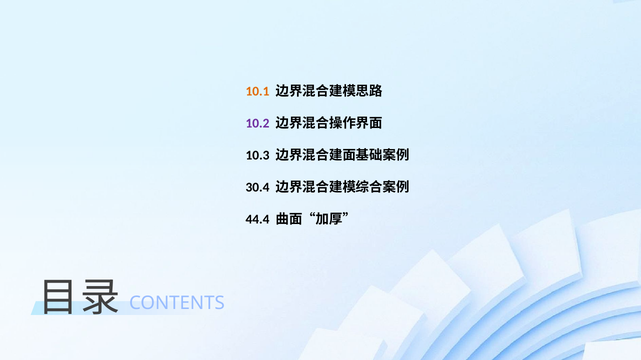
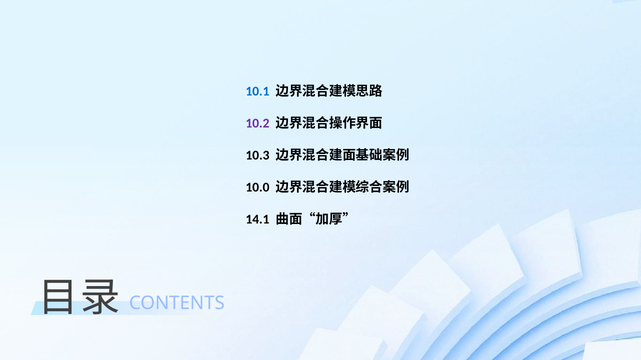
10.1 colour: orange -> blue (258, 92)
30.4: 30.4 -> 10.0 (258, 188)
44.4: 44.4 -> 14.1 (258, 220)
